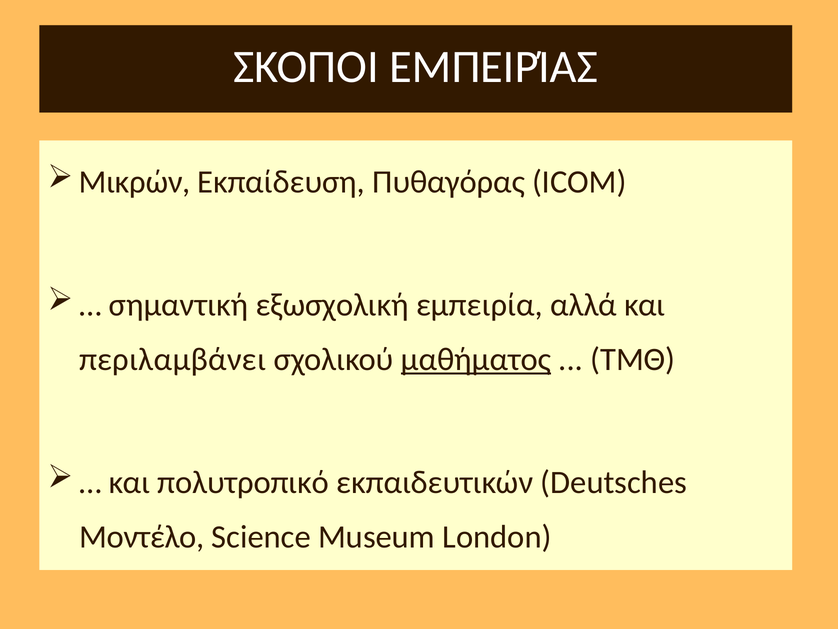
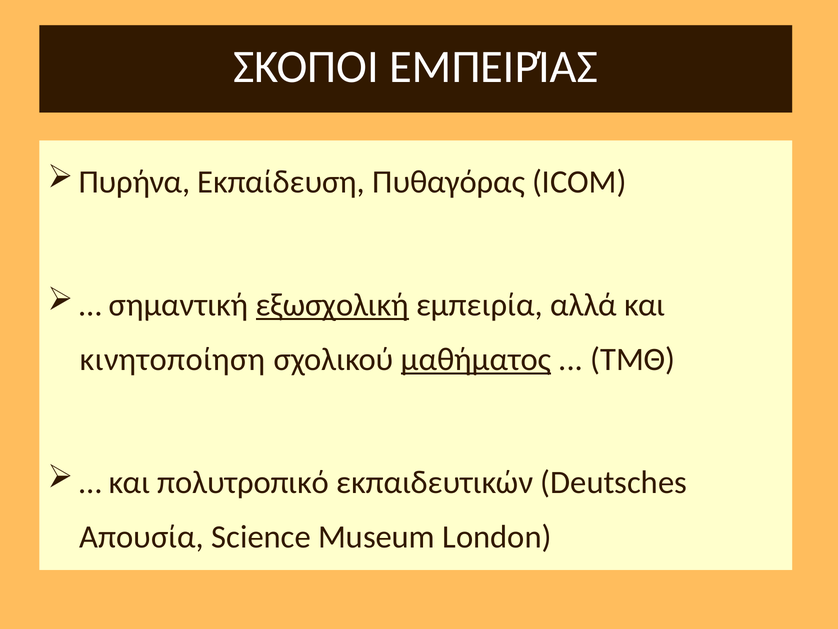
Μικρών: Μικρών -> Πυρήνα (135, 182)
εξωσχολική underline: none -> present (332, 305)
περιλαμβάνει: περιλαμβάνει -> κινητοποίηση (173, 359)
Μοντέλο: Μοντέλο -> Απουσία (142, 537)
